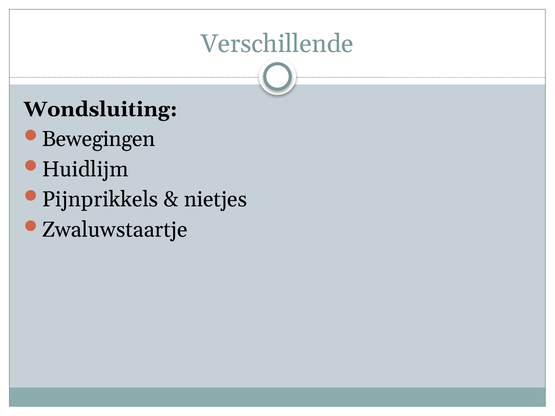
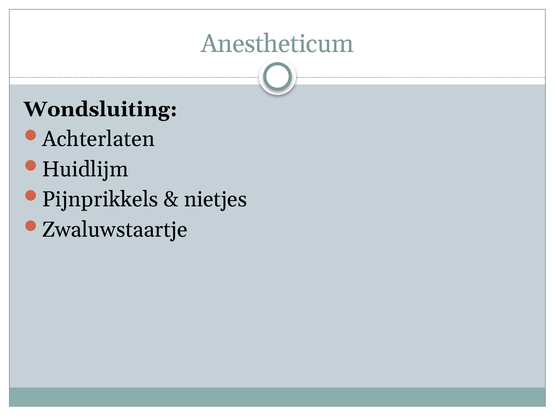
Verschillende: Verschillende -> Anestheticum (277, 44)
Bewegingen: Bewegingen -> Achterlaten (98, 139)
